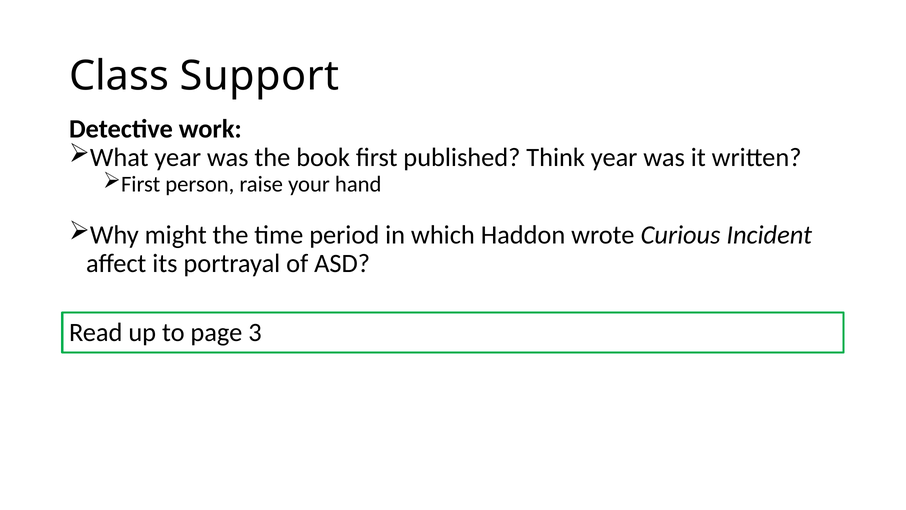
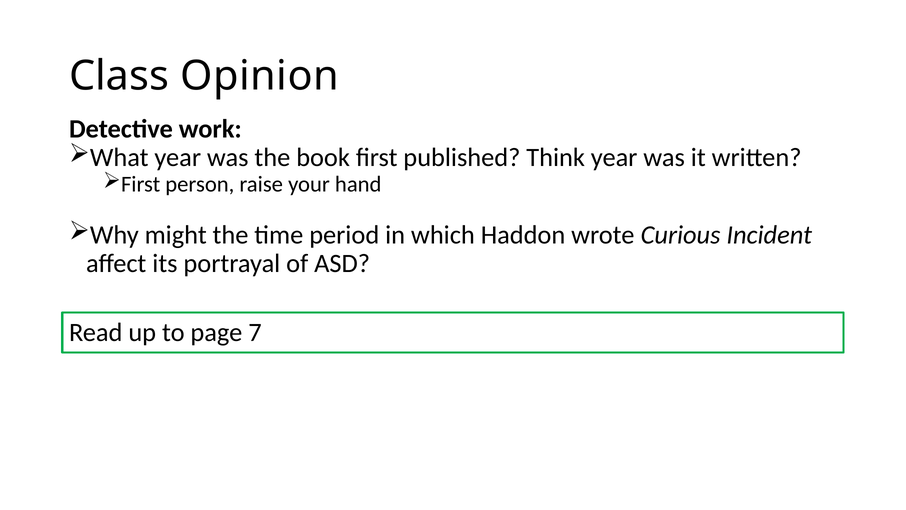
Support: Support -> Opinion (260, 76)
3: 3 -> 7 (255, 332)
